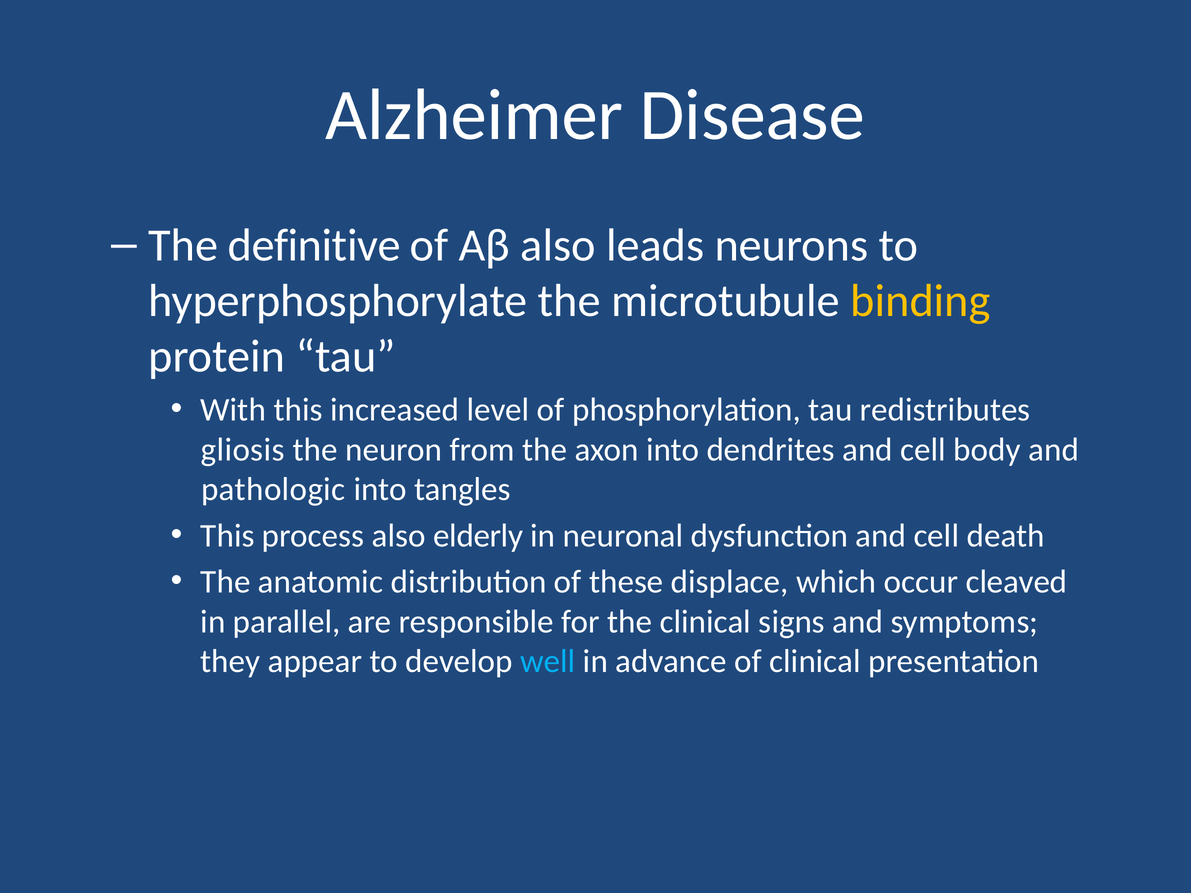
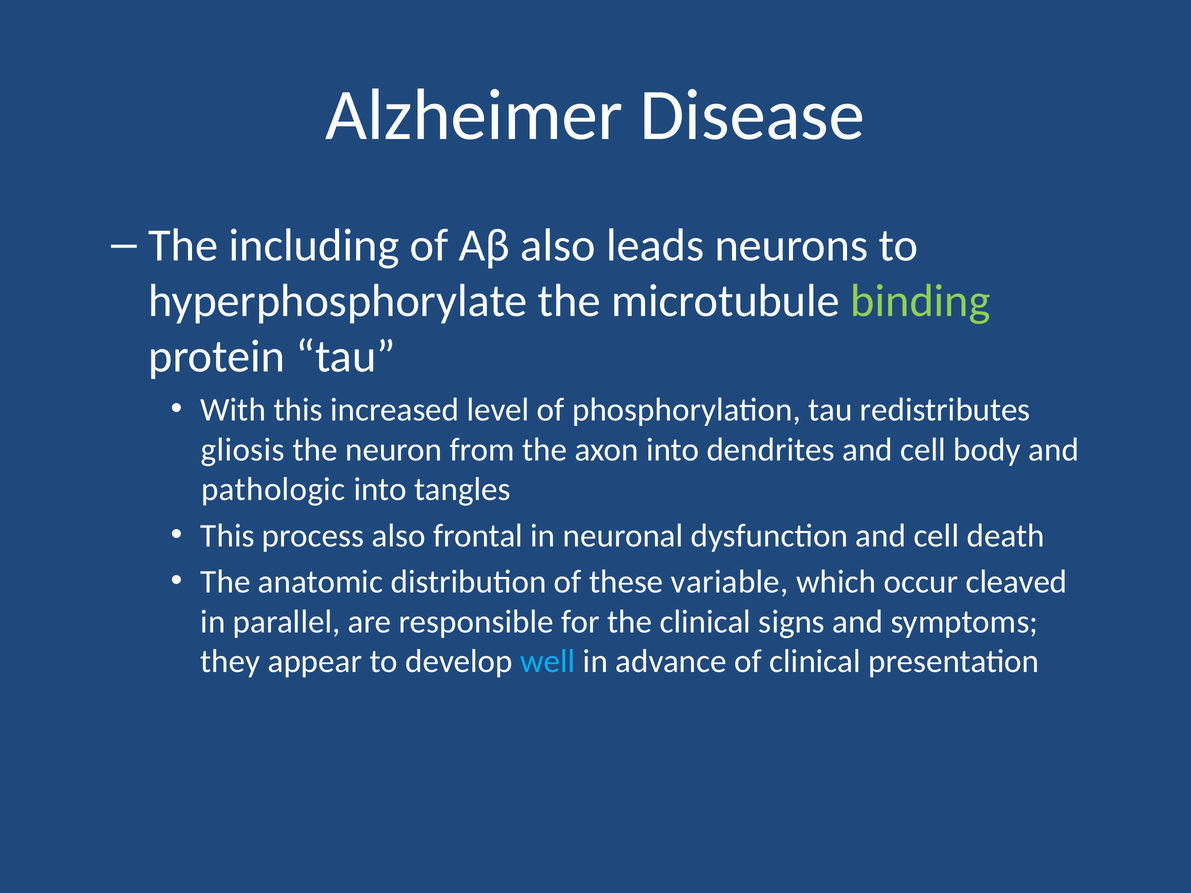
definitive: definitive -> including (314, 245)
binding colour: yellow -> light green (920, 301)
elderly: elderly -> frontal (478, 536)
displace: displace -> variable (730, 582)
